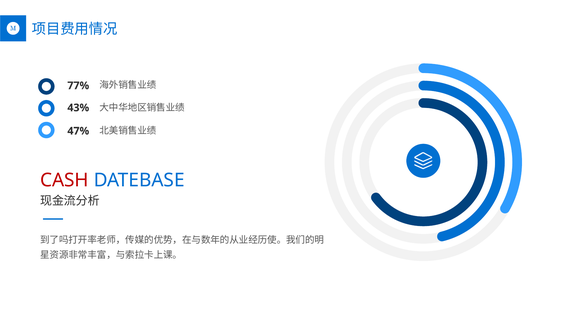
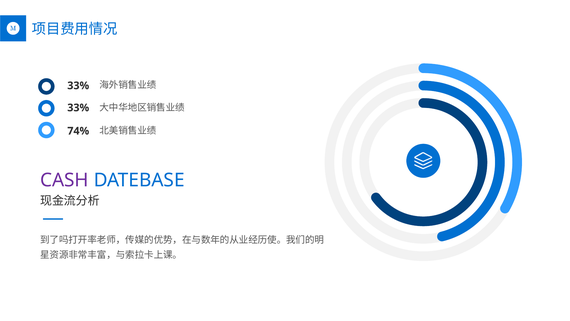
77%: 77% -> 33% (78, 86)
43%: 43% -> 33% (78, 108)
47%: 47% -> 74% (78, 131)
CASH colour: red -> purple (64, 180)
